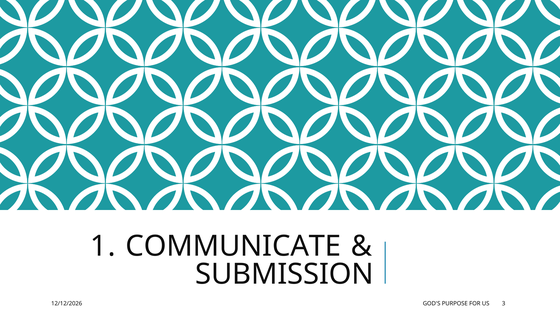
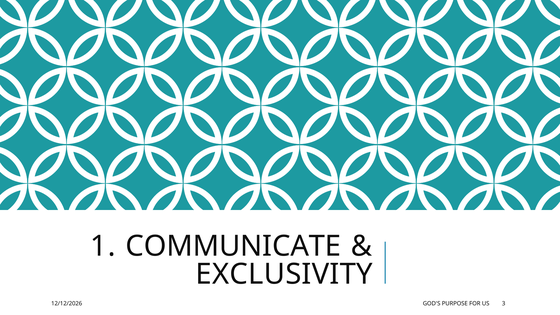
SUBMISSION: SUBMISSION -> EXCLUSIVITY (284, 274)
